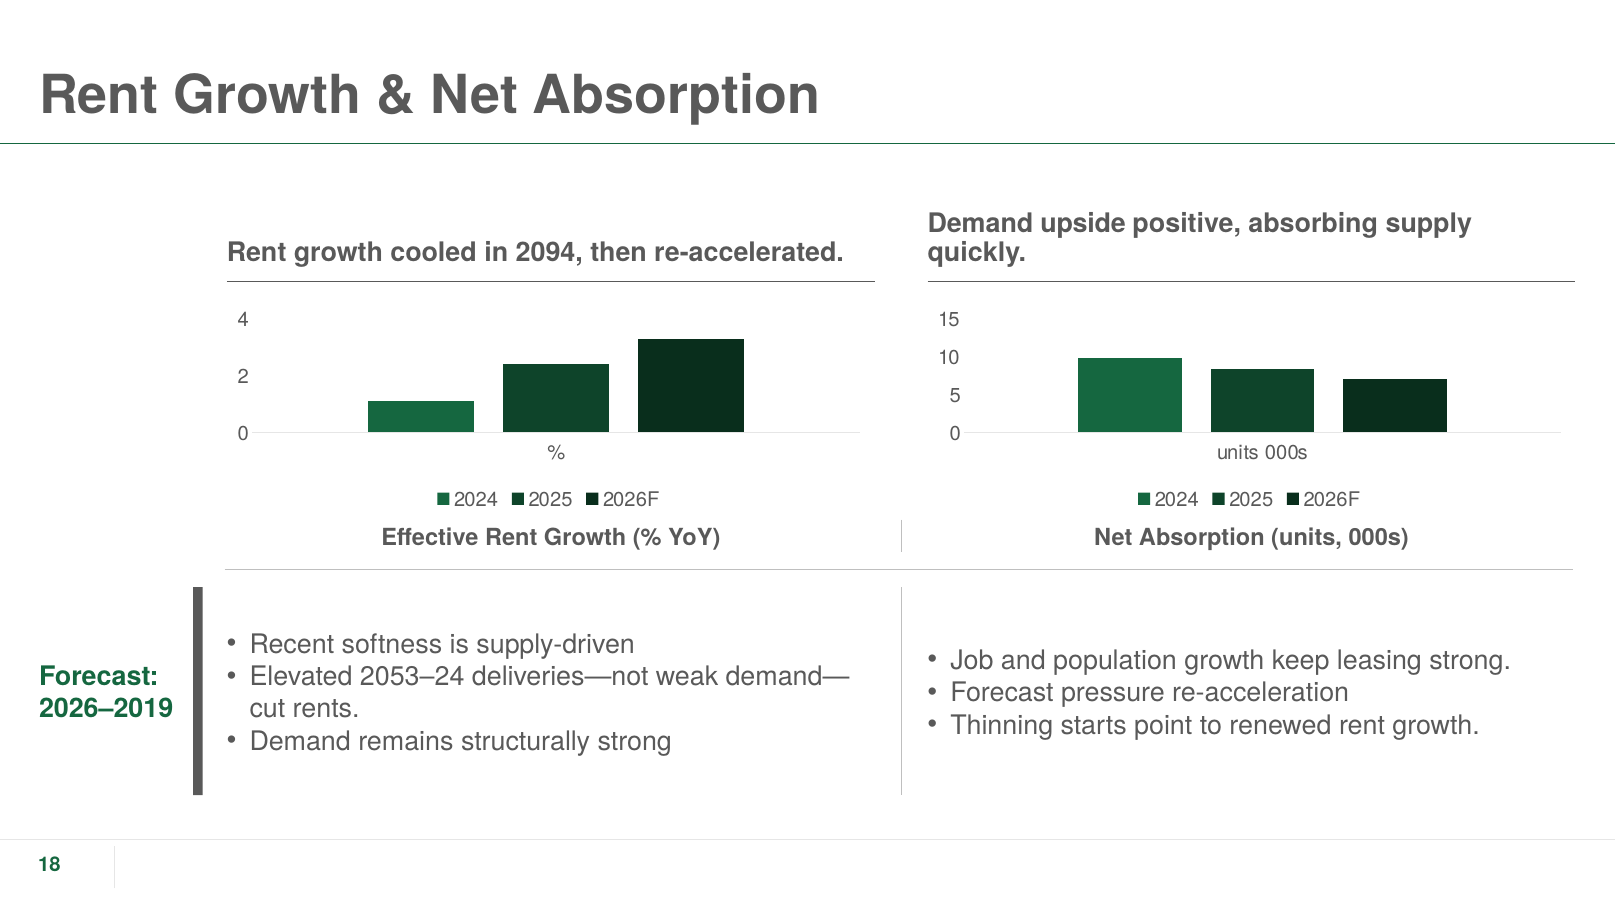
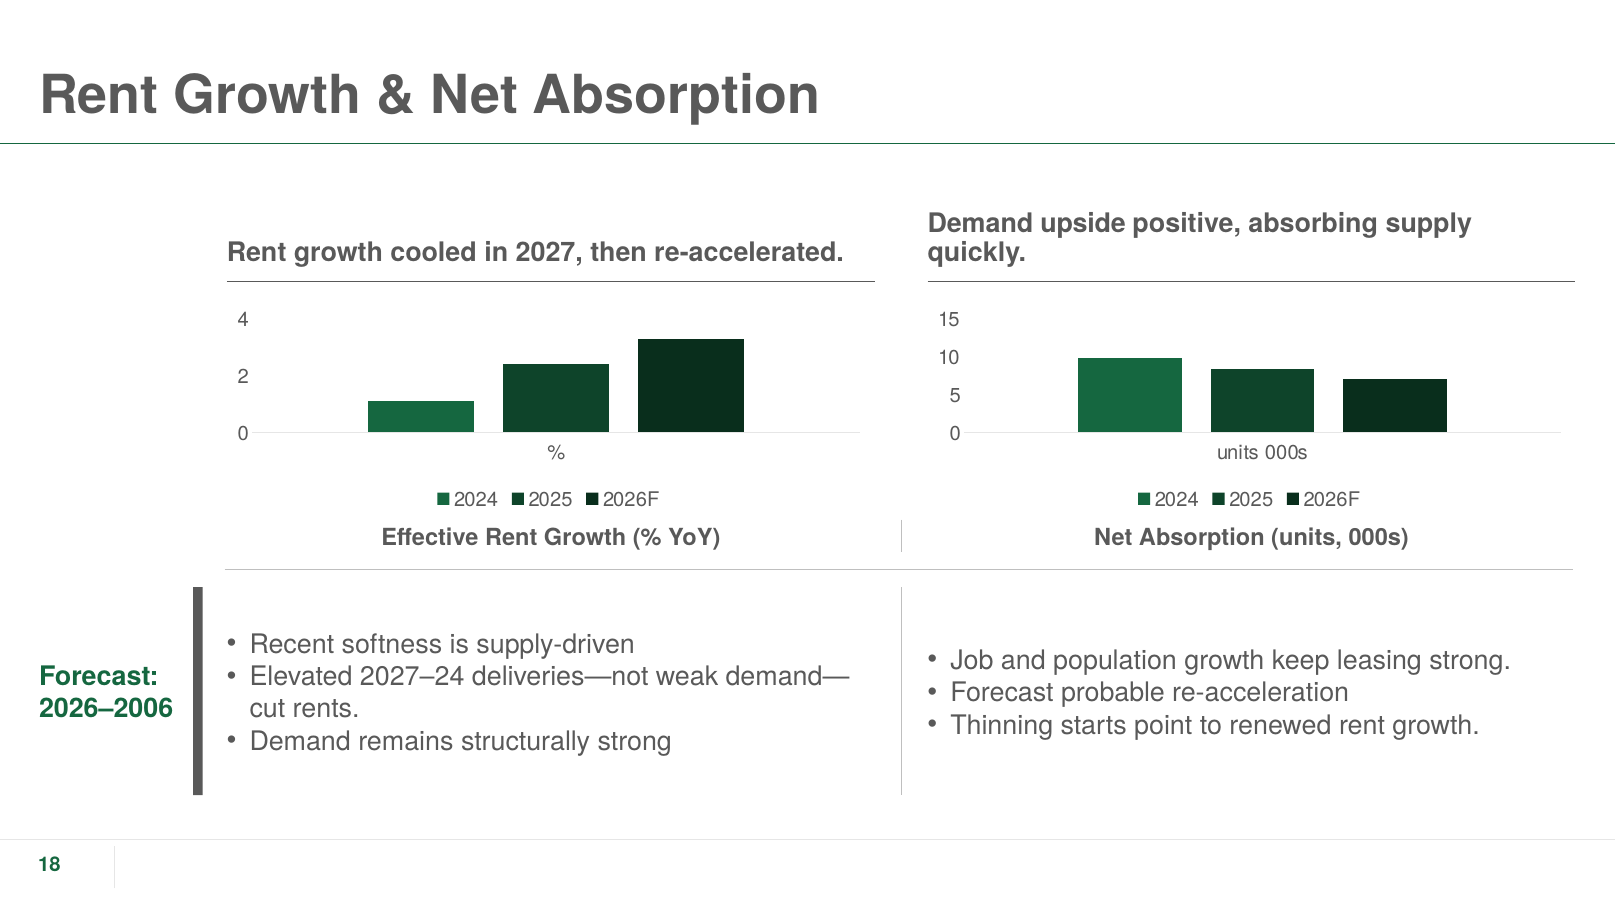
2094: 2094 -> 2027 (549, 253)
2053–24: 2053–24 -> 2027–24 (412, 676)
pressure: pressure -> probable (1113, 693)
2026–2019: 2026–2019 -> 2026–2006 (106, 709)
